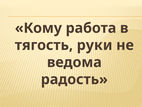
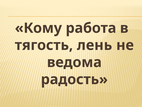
руки: руки -> лень (95, 45)
